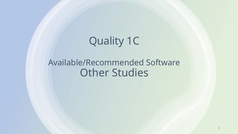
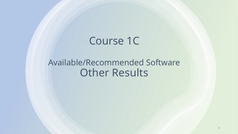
Quality: Quality -> Course (106, 41)
Studies: Studies -> Results (130, 73)
